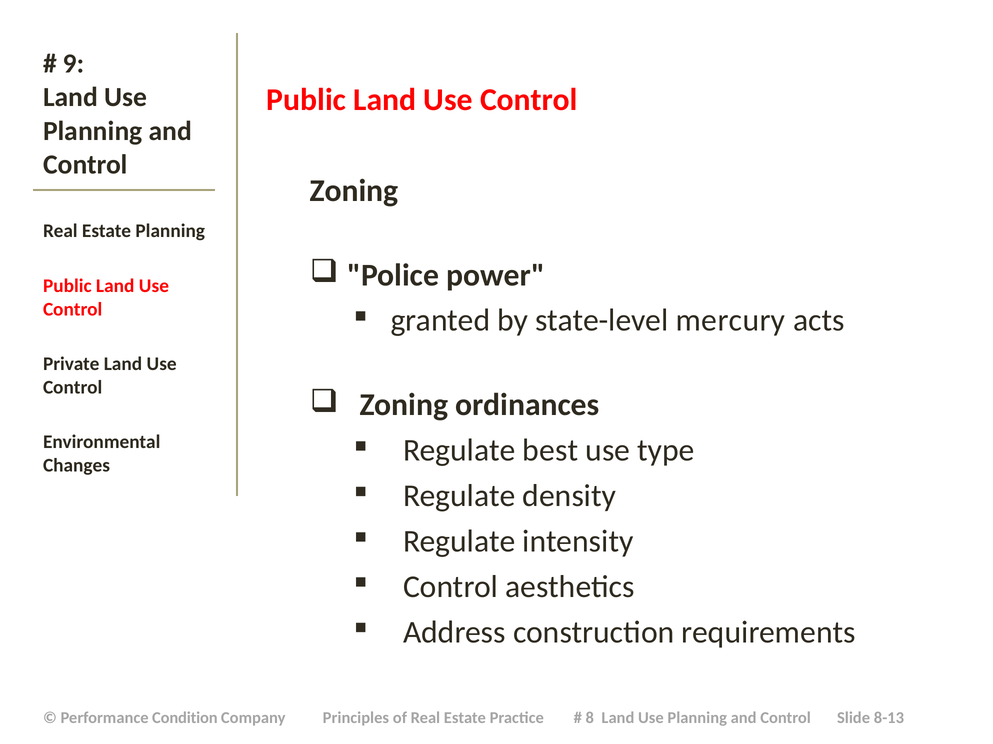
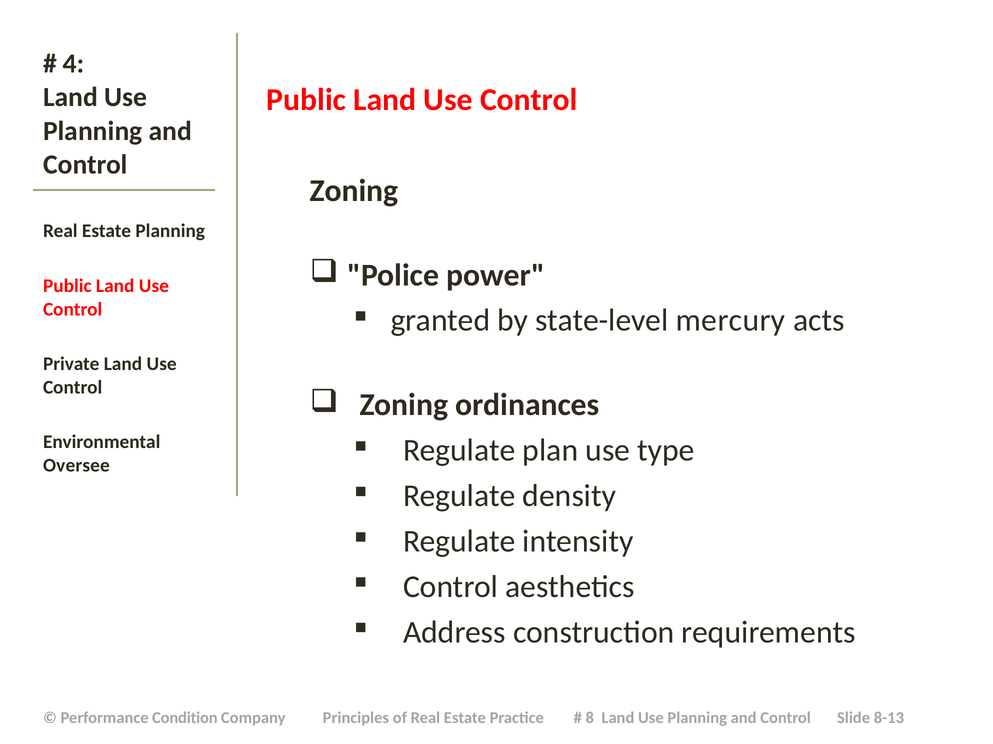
9: 9 -> 4 (74, 64)
best: best -> plan (550, 451)
Changes: Changes -> Oversee (76, 466)
